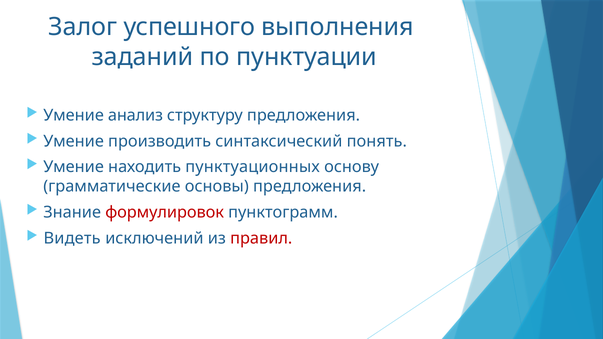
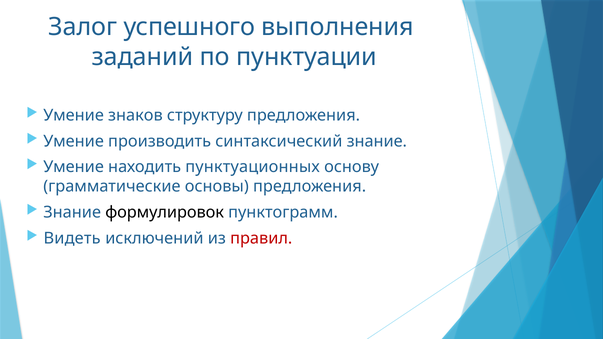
анализ: анализ -> знаков (135, 115)
синтаксический понять: понять -> знание (377, 141)
формулировок colour: red -> black (165, 213)
